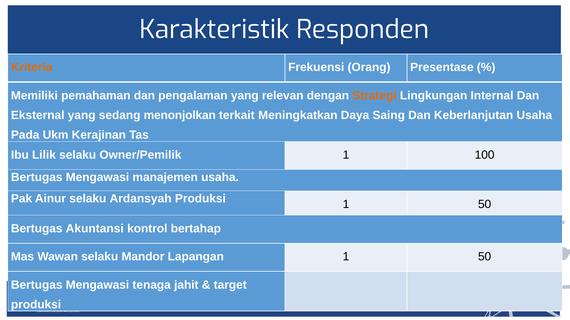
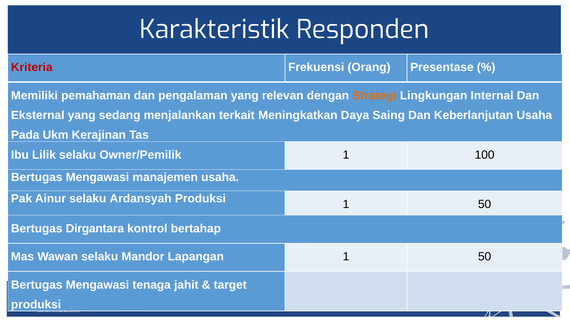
Kriteria colour: orange -> red (32, 67)
menonjolkan: menonjolkan -> menjalankan (180, 115)
Akuntansi: Akuntansi -> Dirgantara (95, 229)
